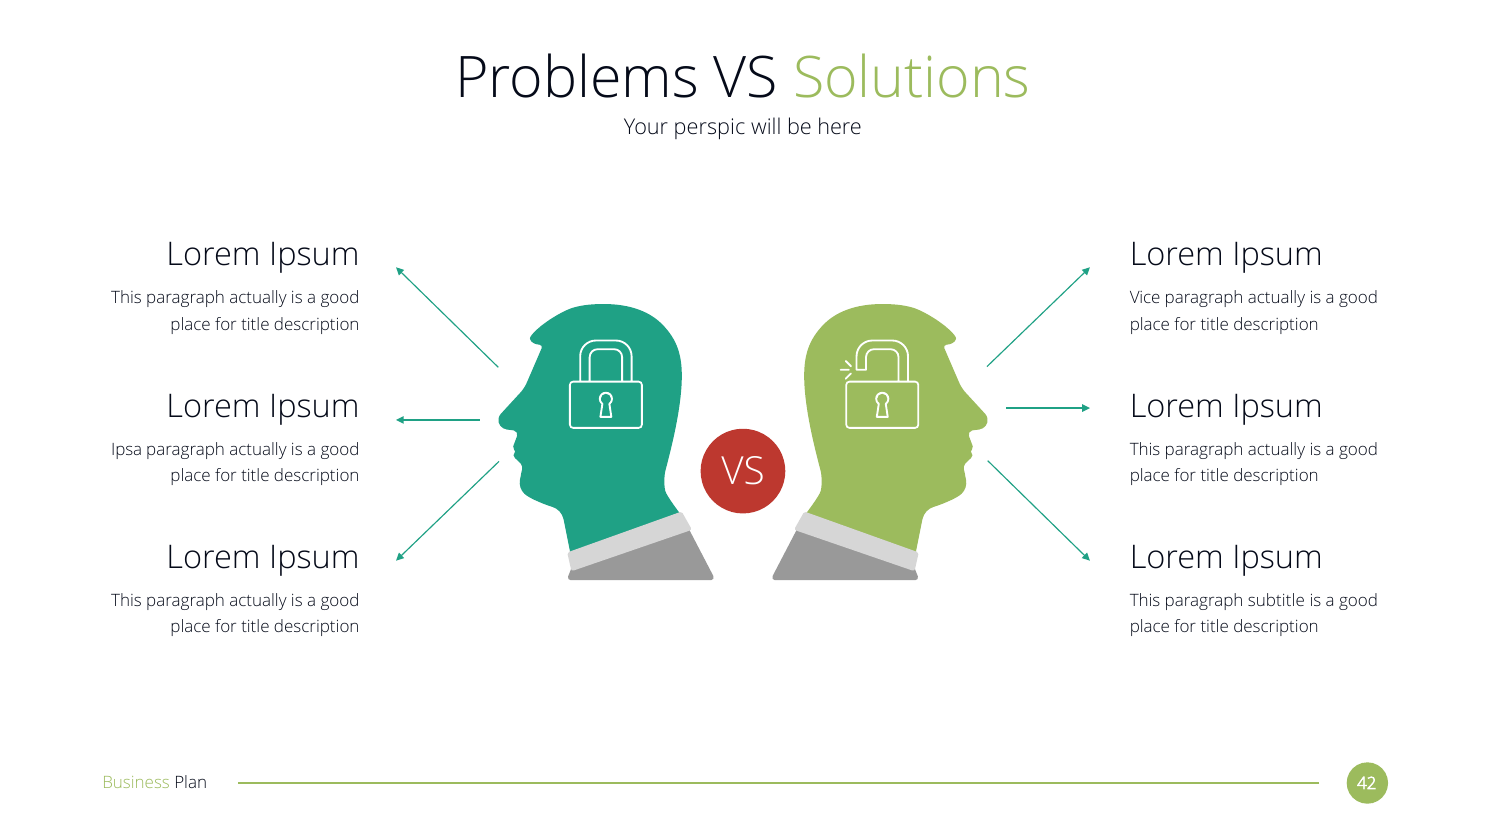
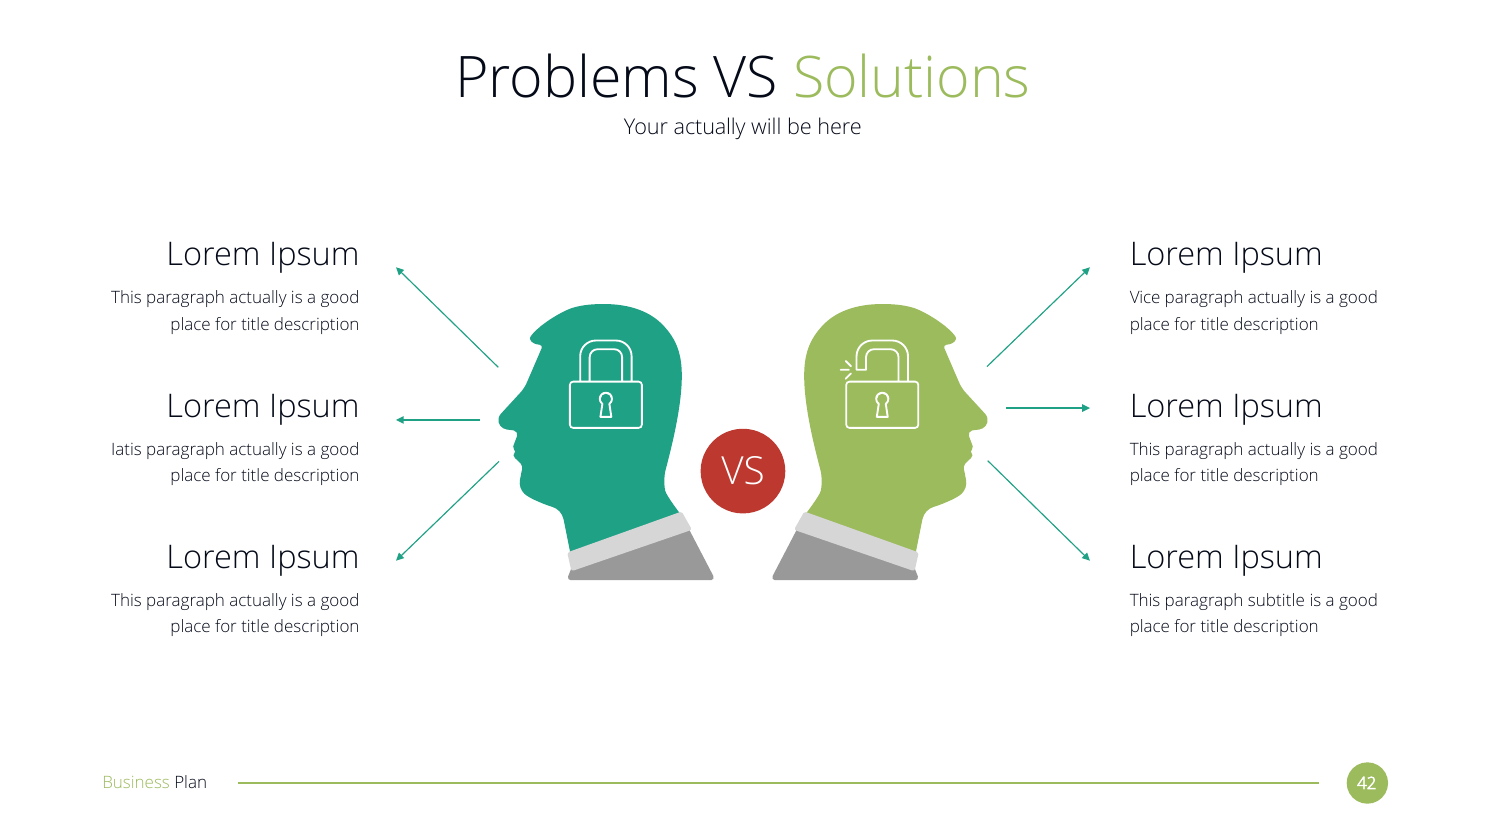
Your perspic: perspic -> actually (710, 128)
Ipsa: Ipsa -> Iatis (127, 449)
